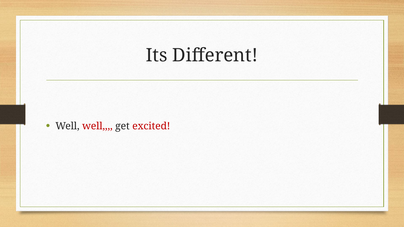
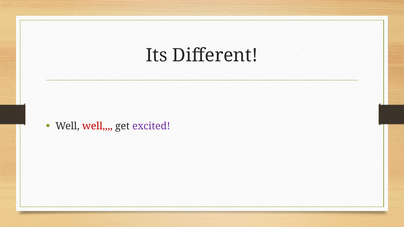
excited colour: red -> purple (151, 126)
